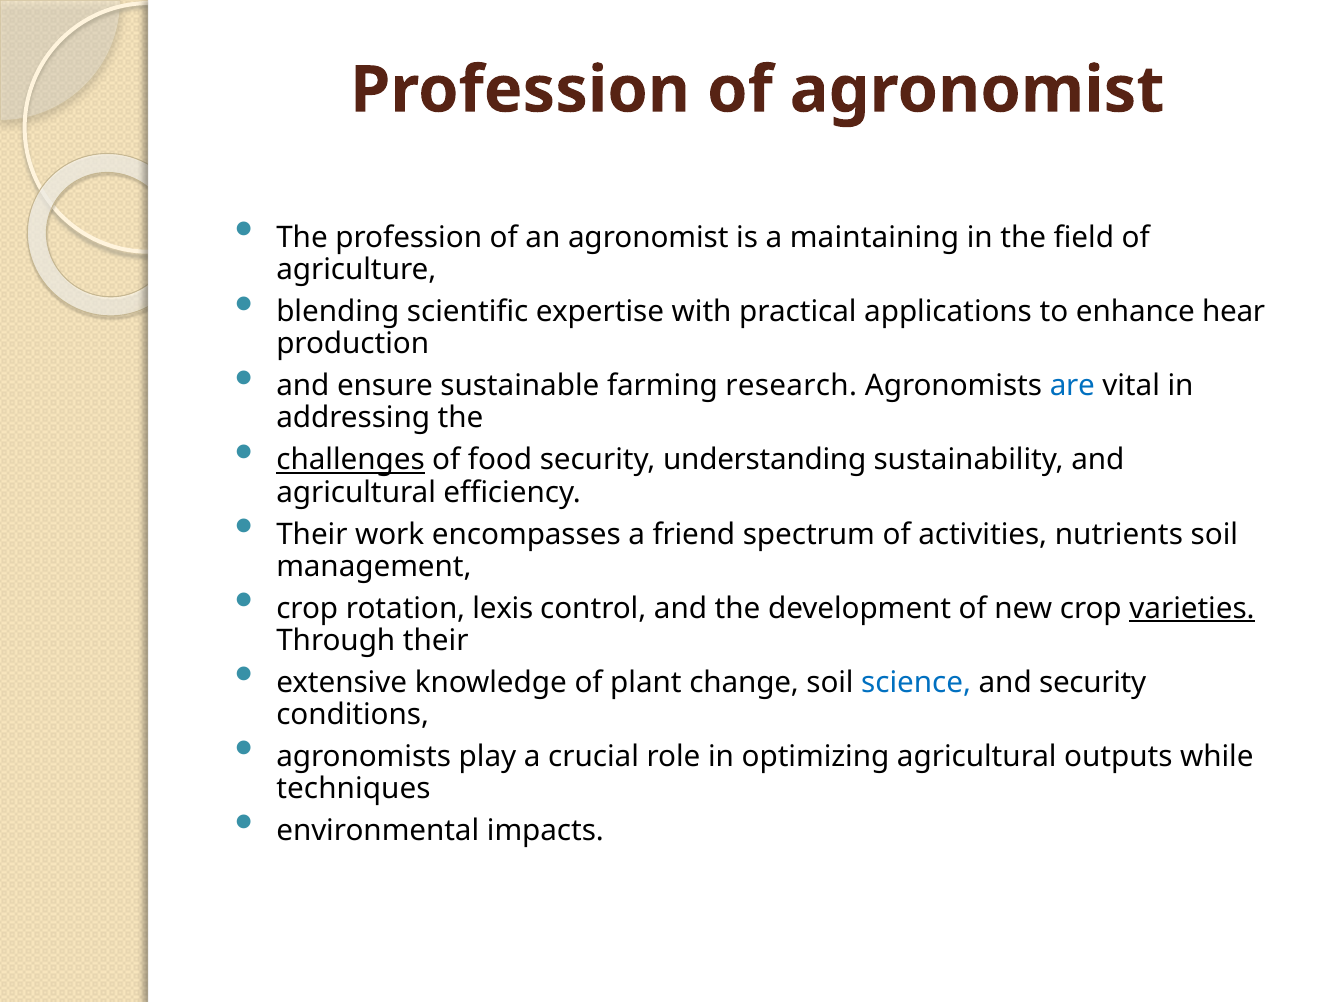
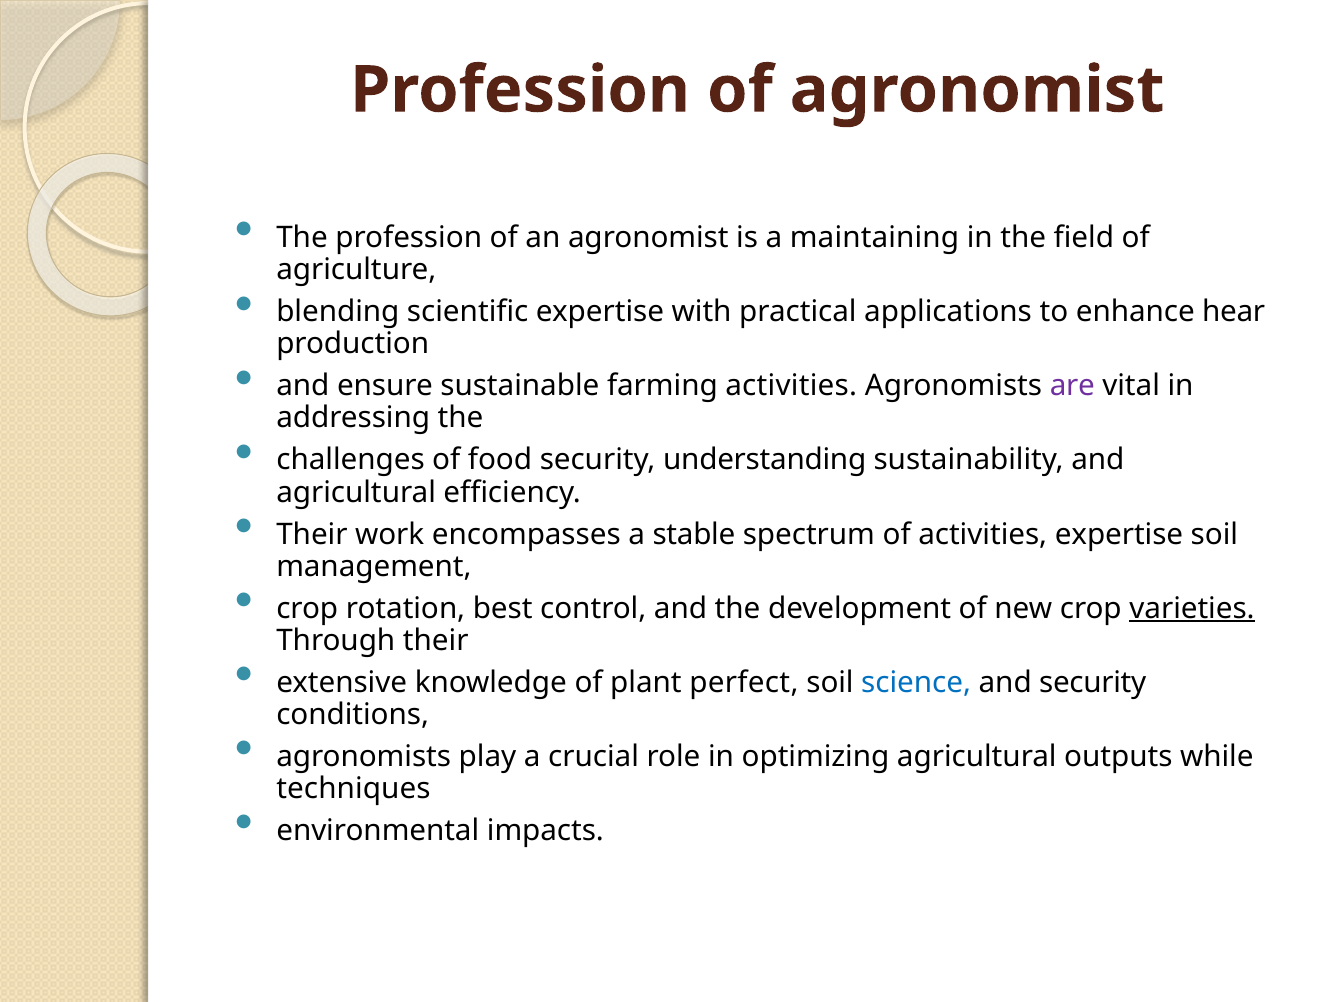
farming research: research -> activities (791, 386)
are colour: blue -> purple (1072, 386)
challenges underline: present -> none (351, 460)
friend: friend -> stable (694, 534)
activities nutrients: nutrients -> expertise (1119, 534)
lexis: lexis -> best (503, 608)
change: change -> perfect (744, 682)
